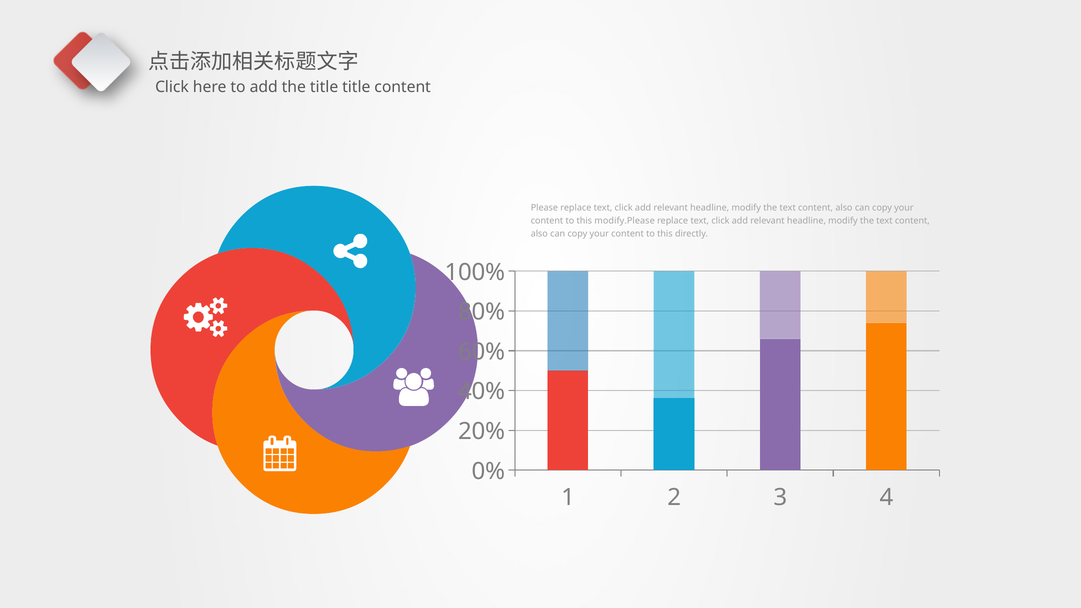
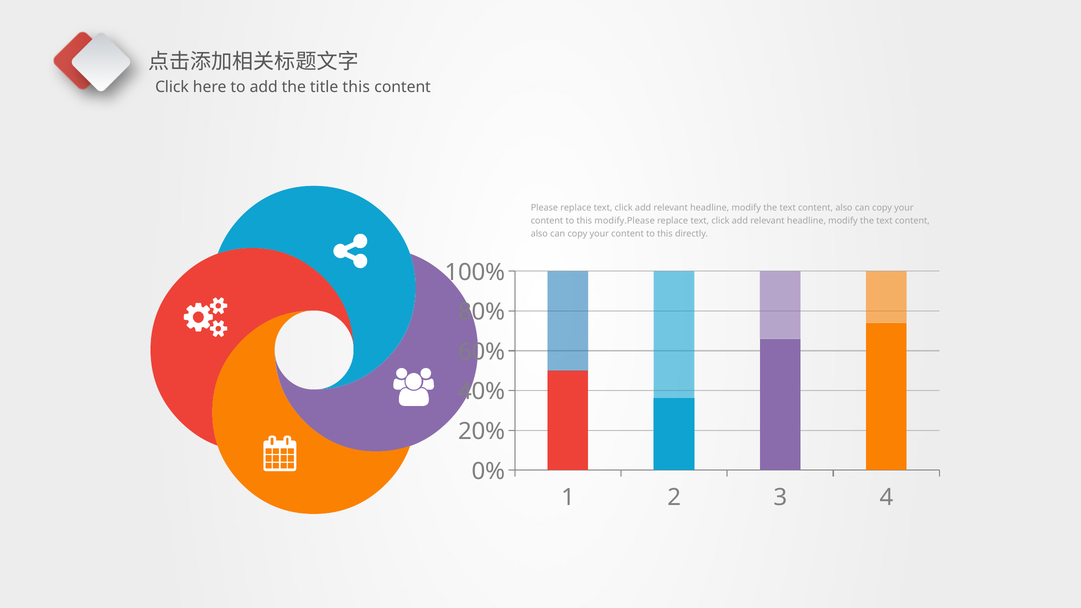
title: title -> this (356, 87)
